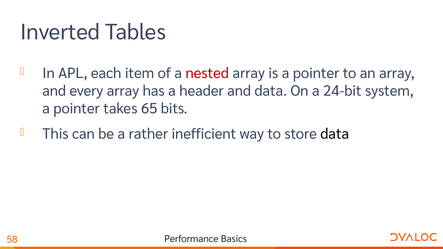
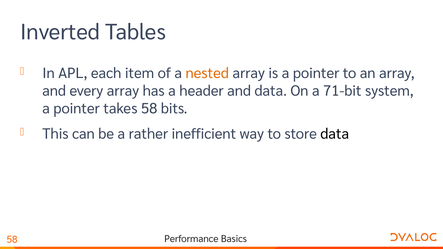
nested colour: red -> orange (207, 73)
24-bit: 24-bit -> 71-bit (342, 91)
takes 65: 65 -> 58 (149, 109)
